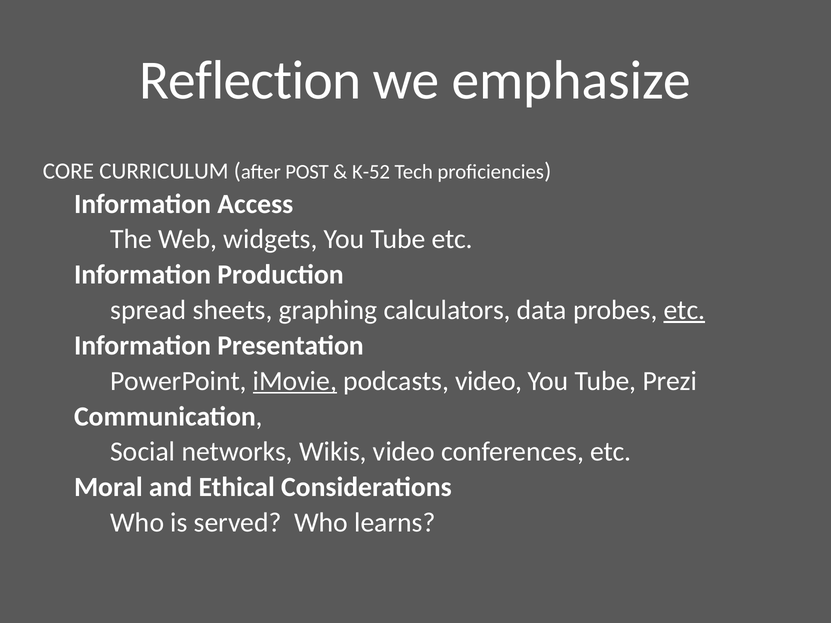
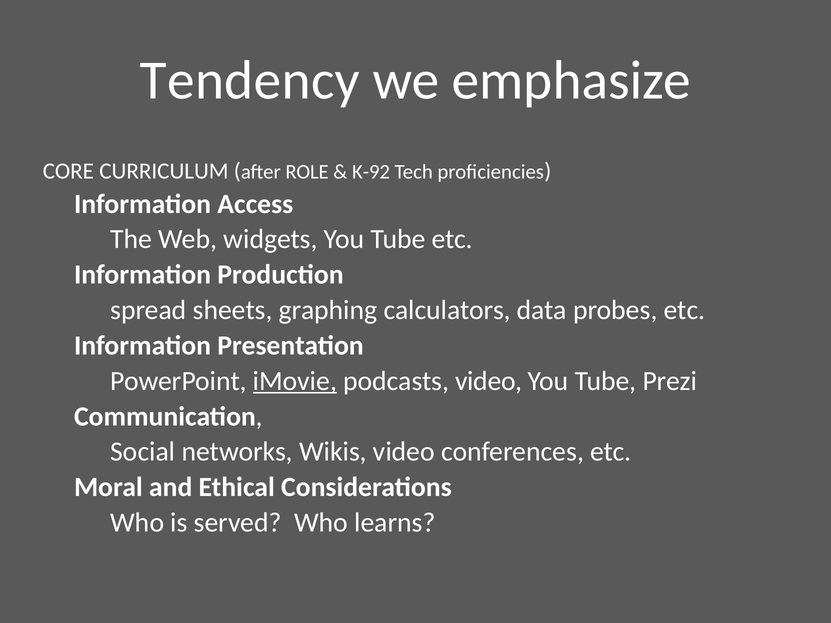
Reflection: Reflection -> Tendency (250, 81)
POST: POST -> ROLE (307, 172)
K-52: K-52 -> K-92 (371, 172)
etc underline: present -> none (684, 310)
